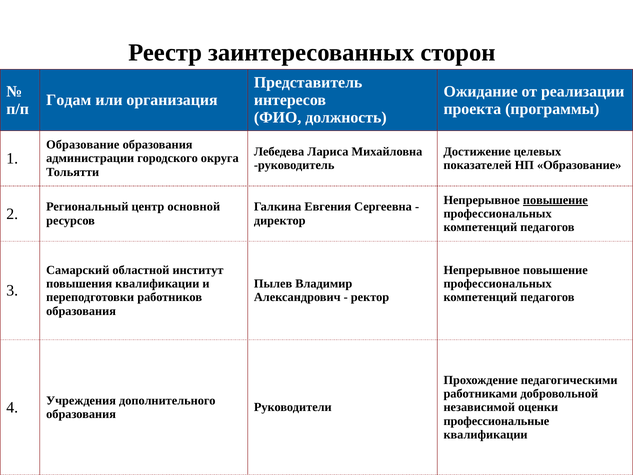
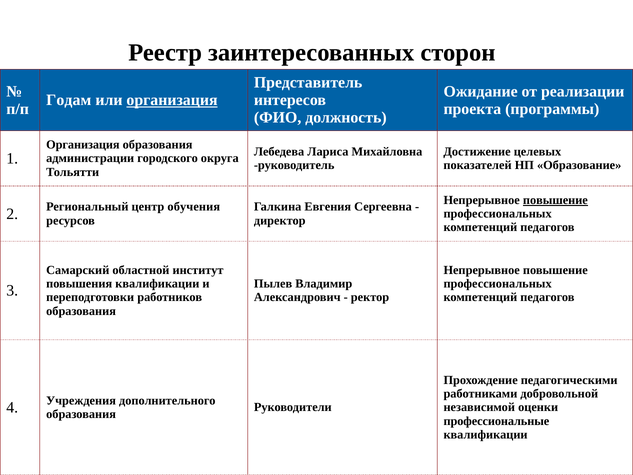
организация underline: none -> present (172, 100)
Образование: Образование -> Организация (83, 145)
основной: основной -> обучения (194, 207)
